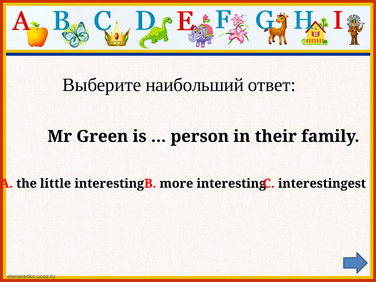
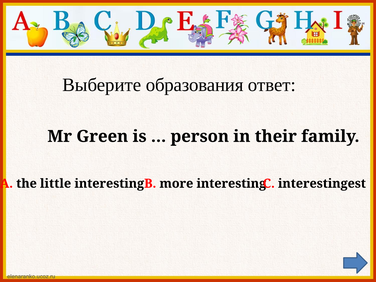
наибольший: наибольший -> образования (195, 85)
